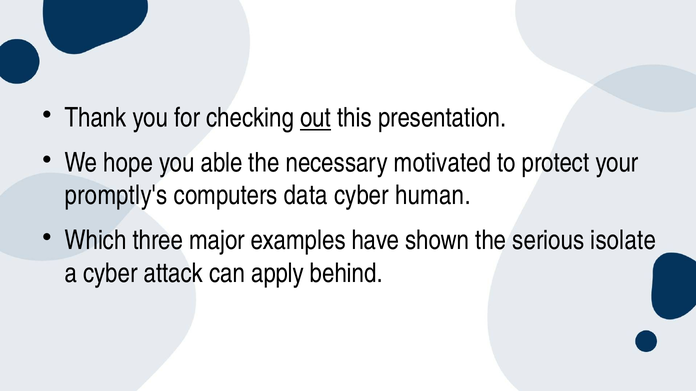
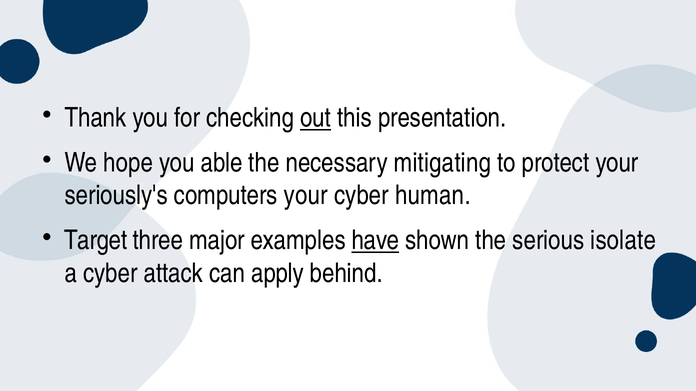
motivated: motivated -> mitigating (443, 163)
promptly's: promptly's -> seriously's (116, 196)
computers data: data -> your (306, 196)
Which: Which -> Target (96, 241)
have underline: none -> present (376, 241)
